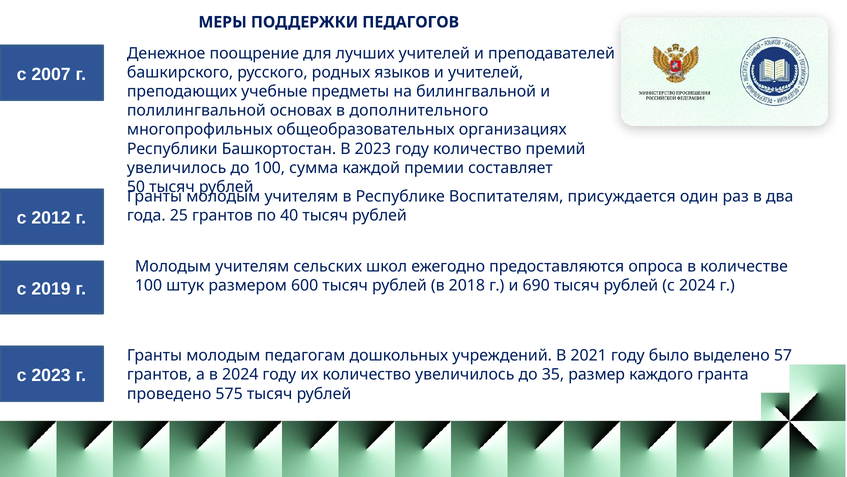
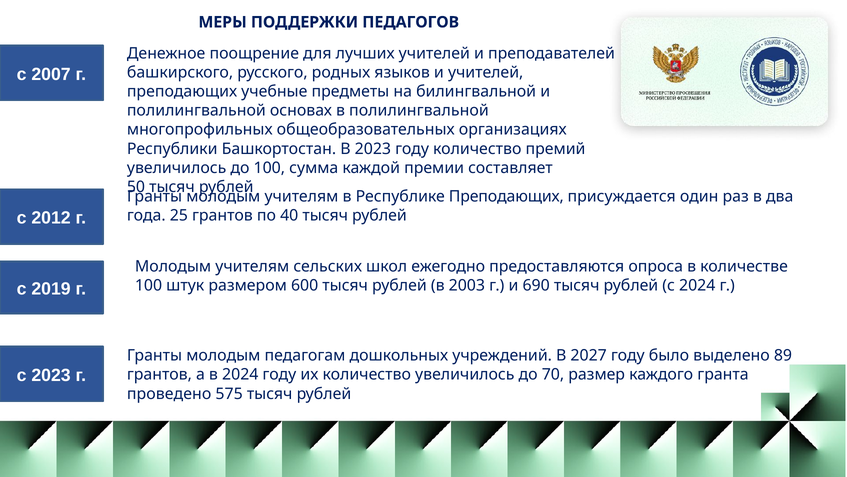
в дополнительного: дополнительного -> полилингвальной (419, 111)
Республике Воспитателям: Воспитателям -> Преподающих (506, 196)
2018: 2018 -> 2003 (467, 285)
2021: 2021 -> 2027 (589, 355)
57: 57 -> 89 (783, 355)
35: 35 -> 70 (553, 374)
